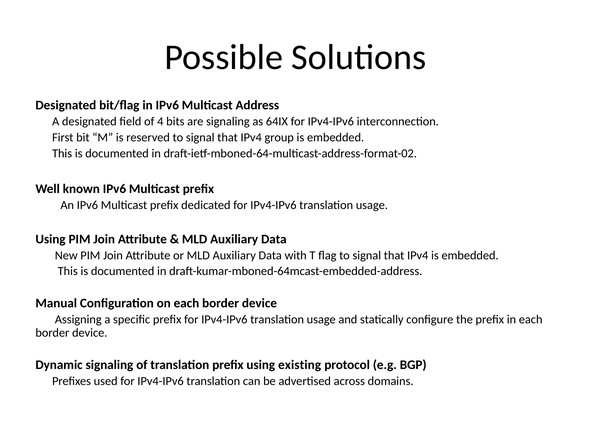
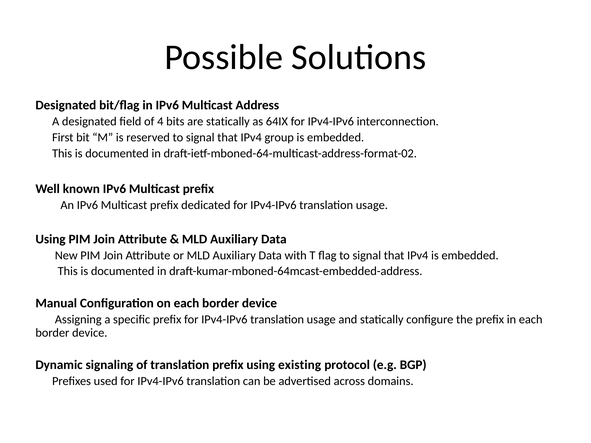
are signaling: signaling -> statically (228, 122)
